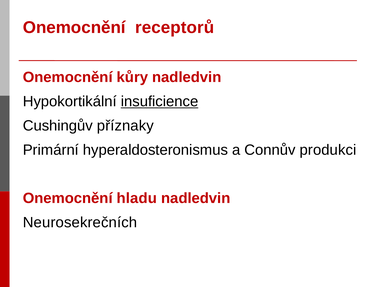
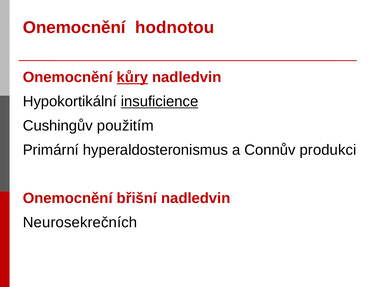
receptorů: receptorů -> hodnotou (175, 28)
kůry underline: none -> present (132, 77)
příznaky: příznaky -> použitím (125, 125)
hladu: hladu -> břišní (137, 198)
